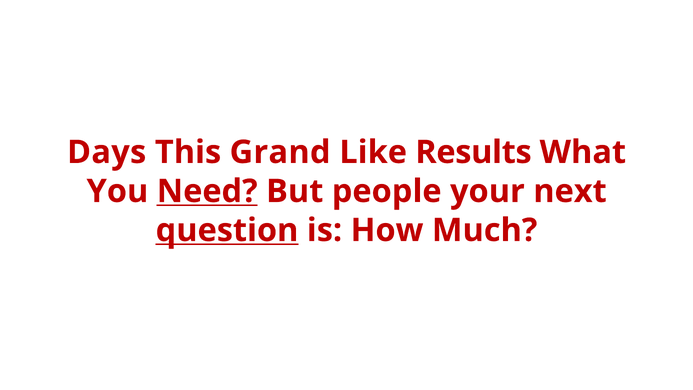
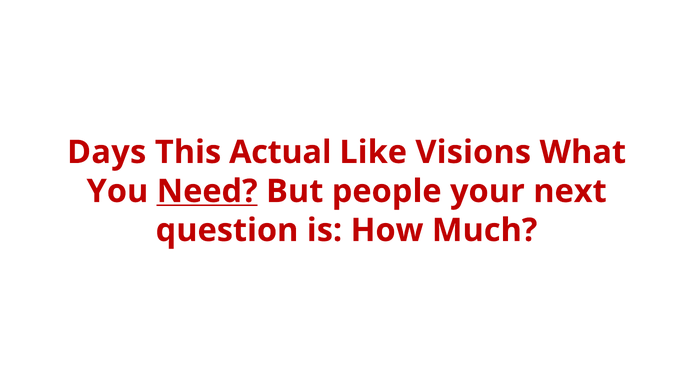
Grand: Grand -> Actual (280, 152)
Results: Results -> Visions (473, 152)
question underline: present -> none (227, 230)
